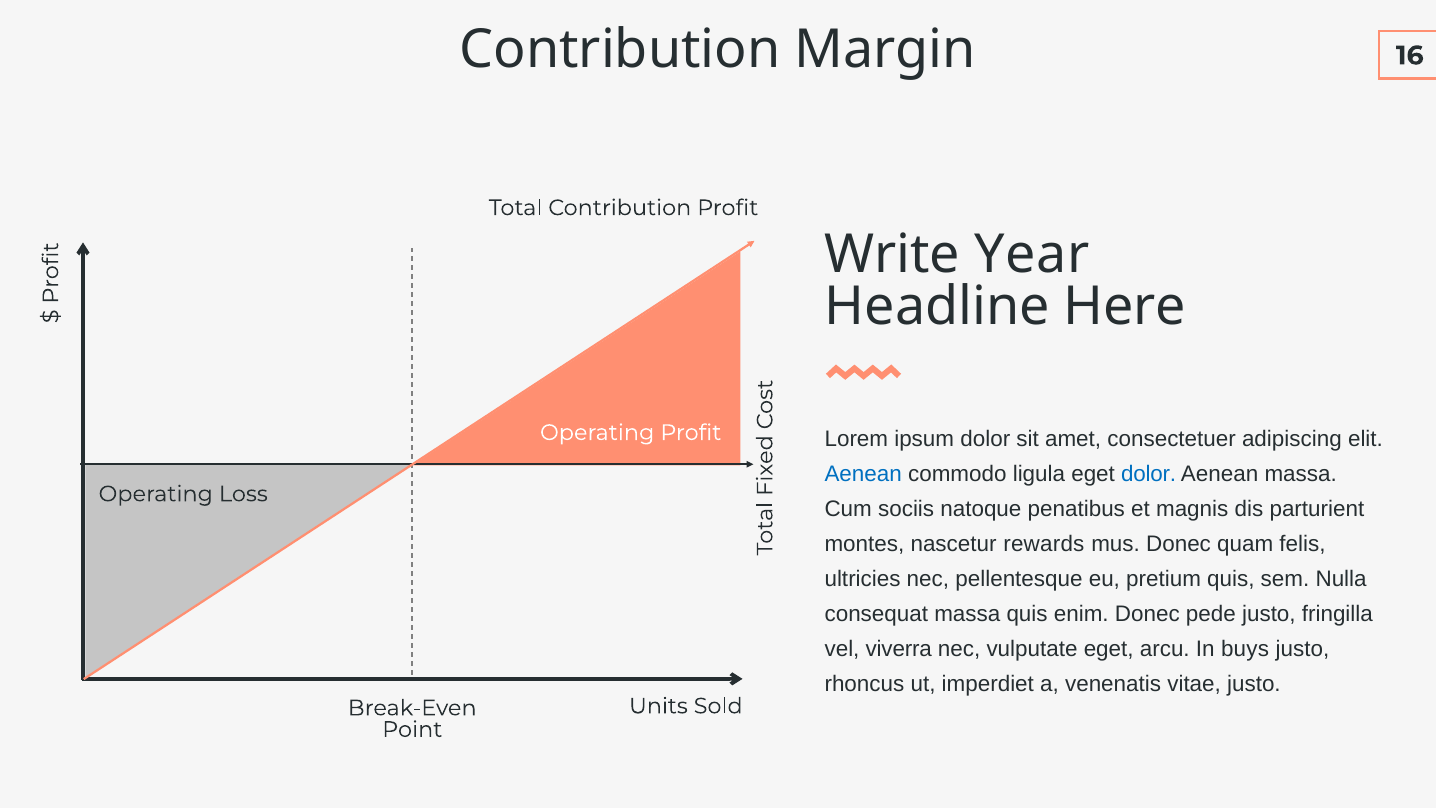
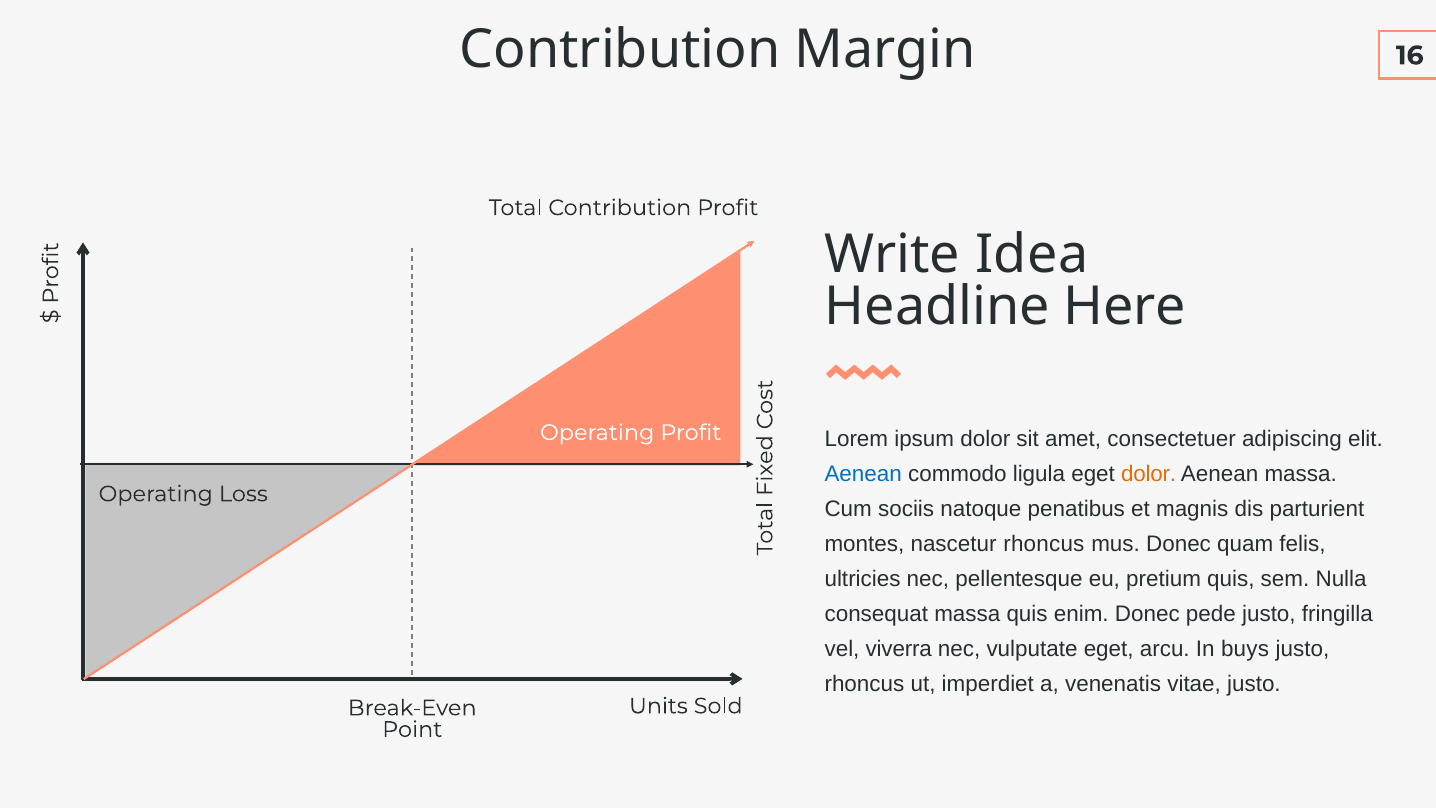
Year: Year -> Idea (1032, 255)
dolor colour: blue -> orange (1149, 474)
nascetur rewards: rewards -> rhoncus (1044, 544)
